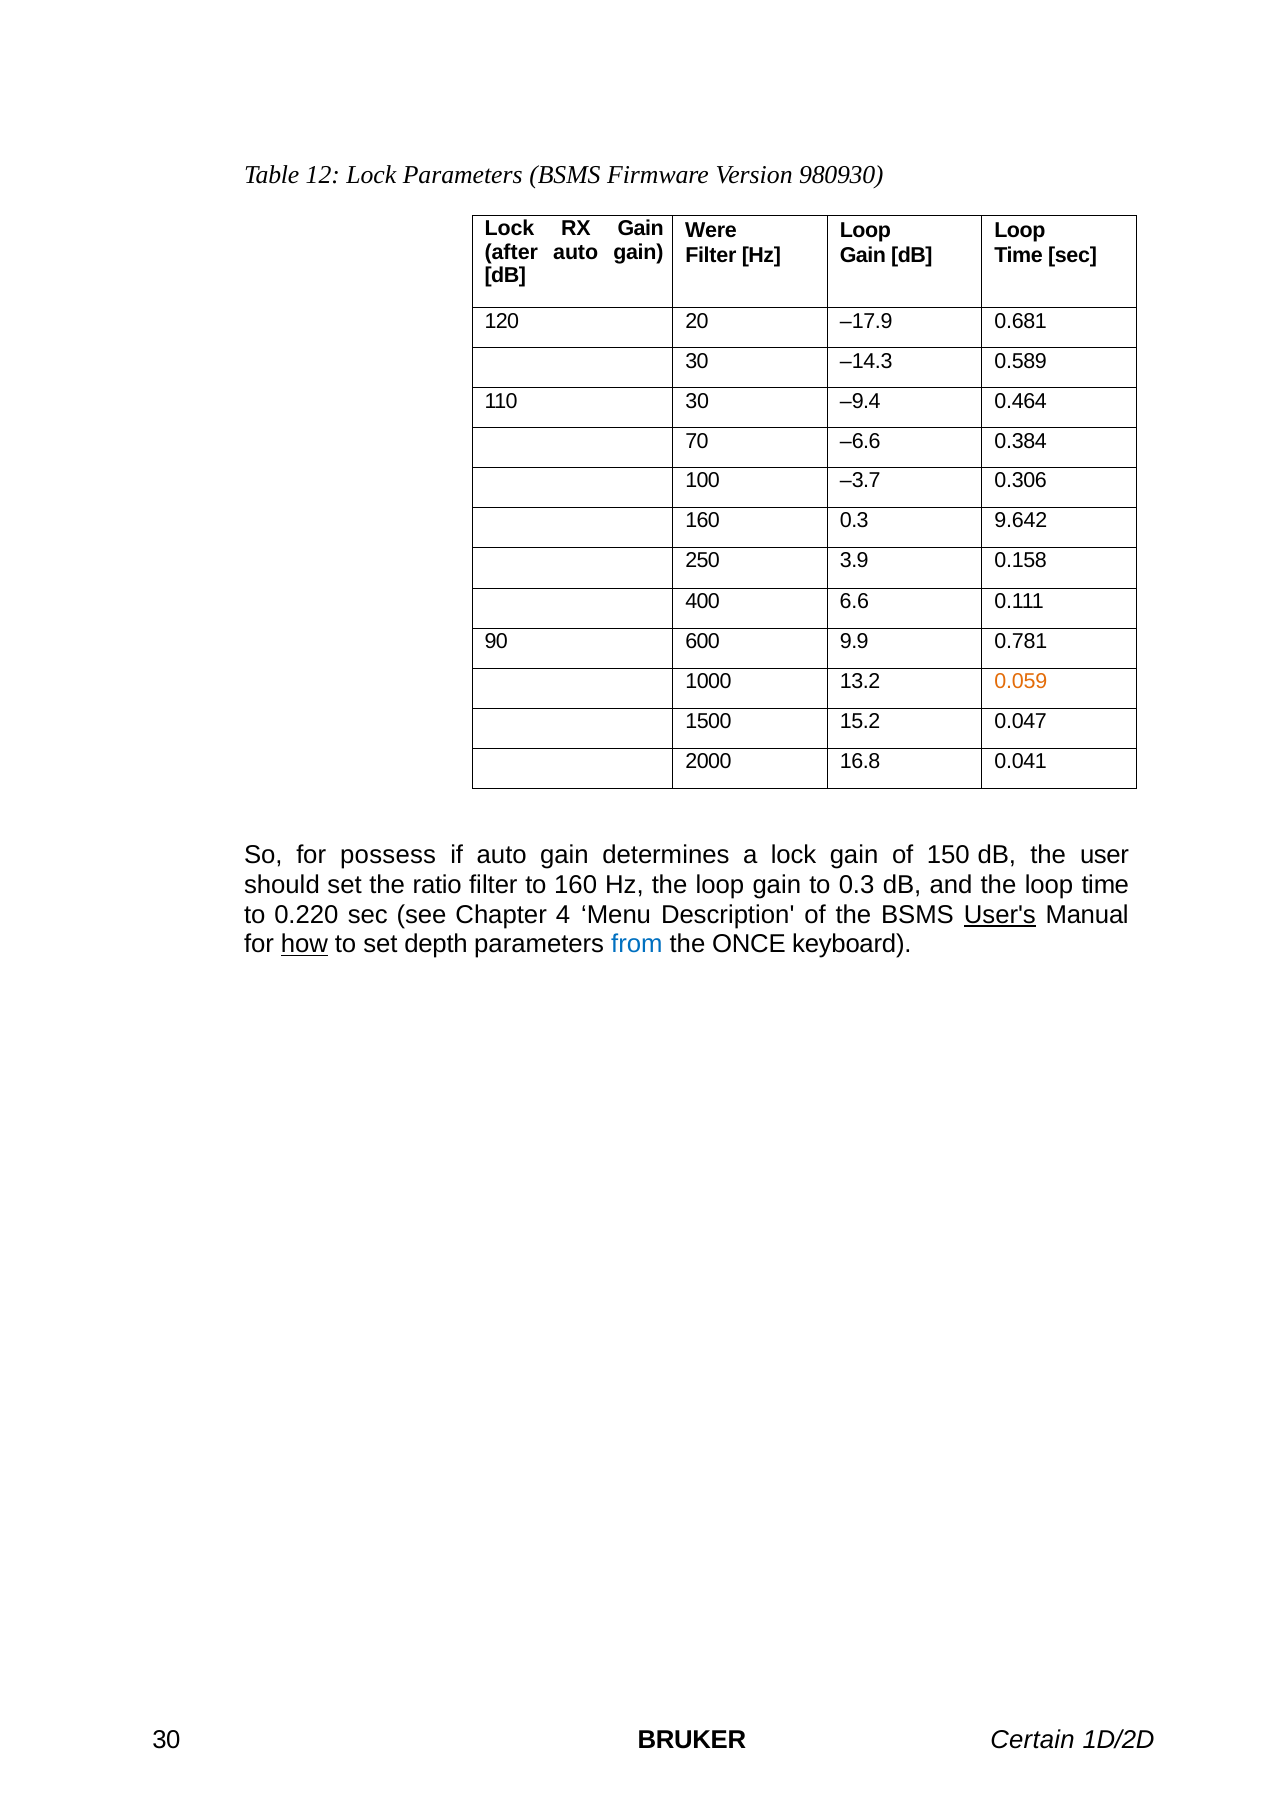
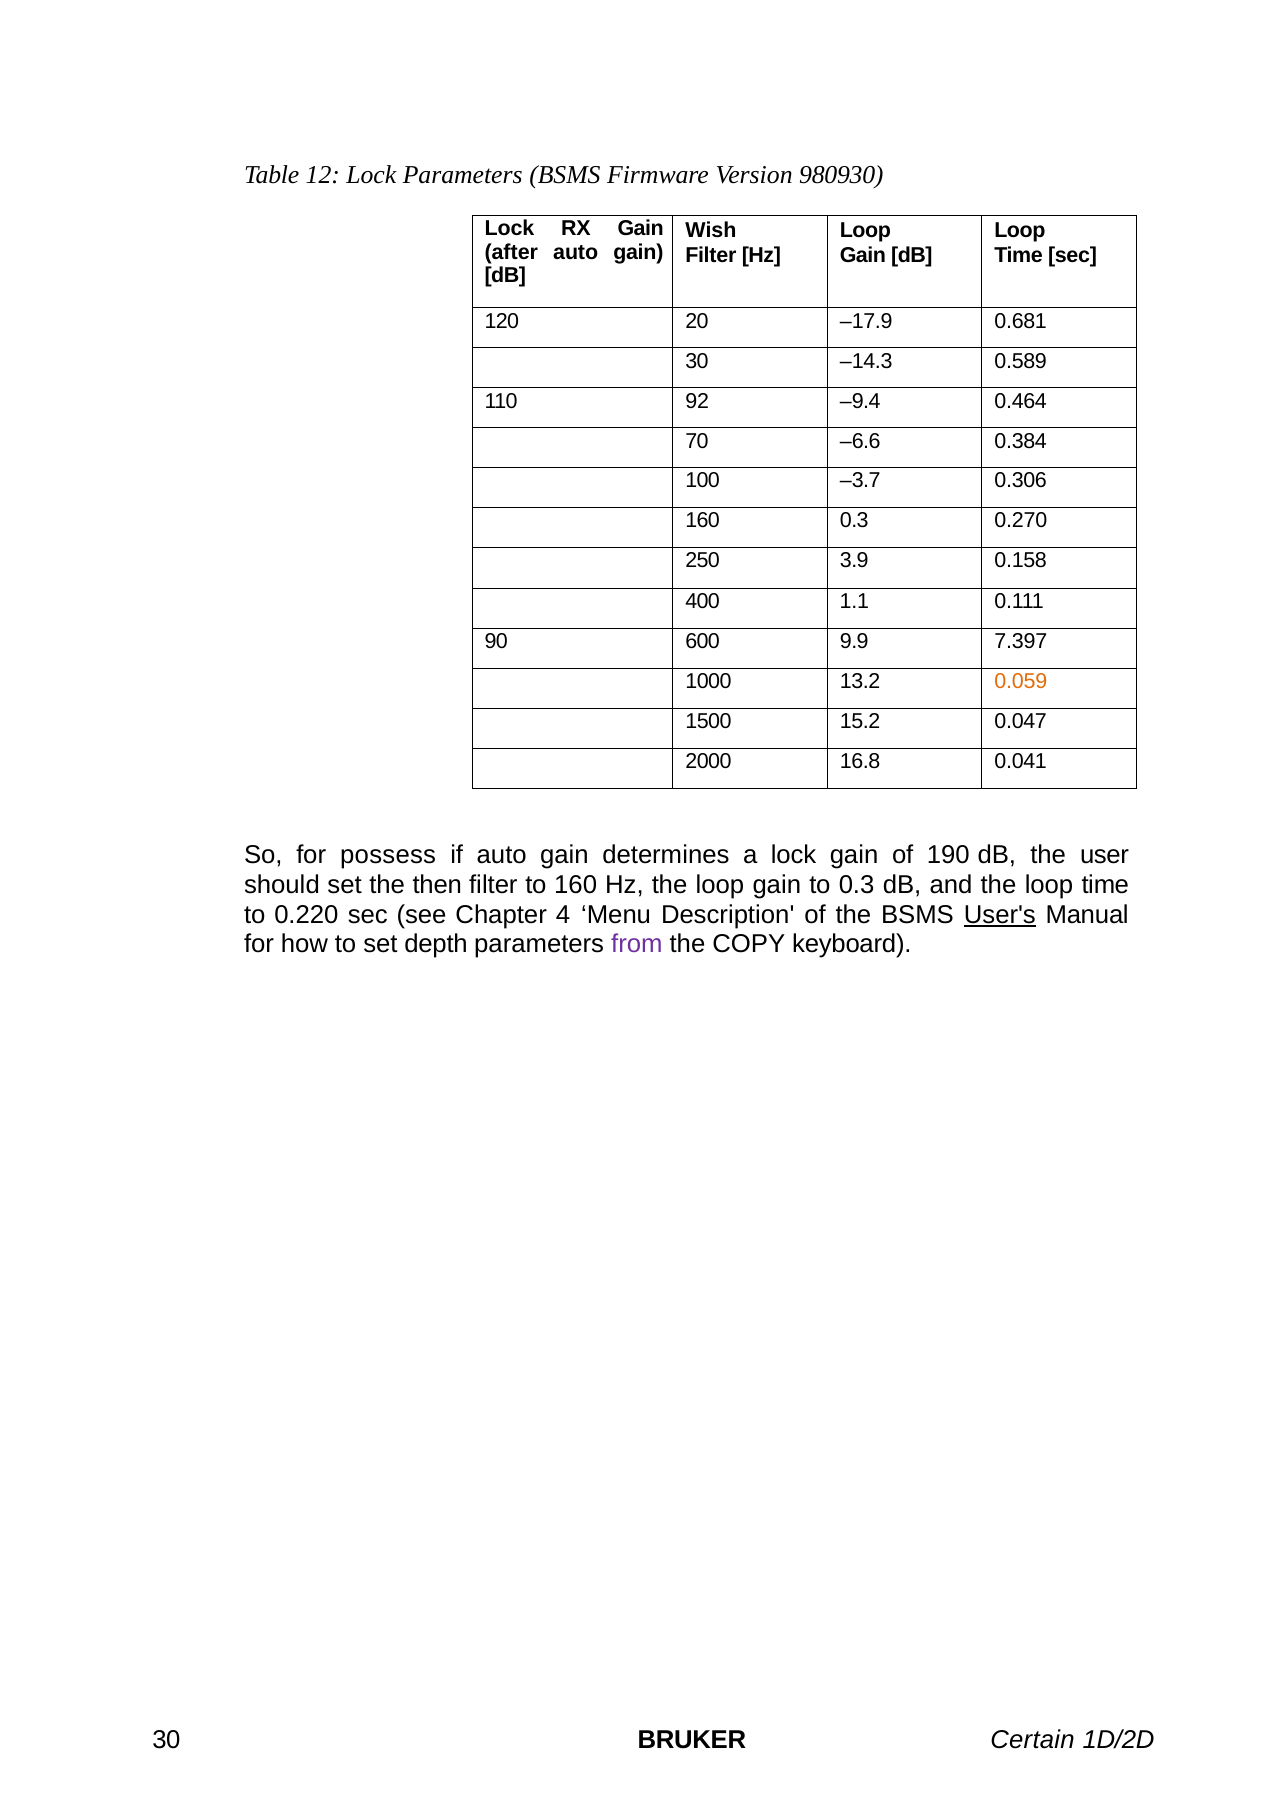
Were: Were -> Wish (711, 231)
110 30: 30 -> 92 (697, 401)
9.642: 9.642 -> 0.270 (1021, 520)
6.6: 6.6 -> 1.1 (854, 601)
0.781: 0.781 -> 7.397 (1021, 641)
150: 150 -> 190 (948, 855)
ratio: ratio -> then (437, 885)
how underline: present -> none (304, 944)
from colour: blue -> purple (637, 944)
ONCE: ONCE -> COPY (749, 944)
